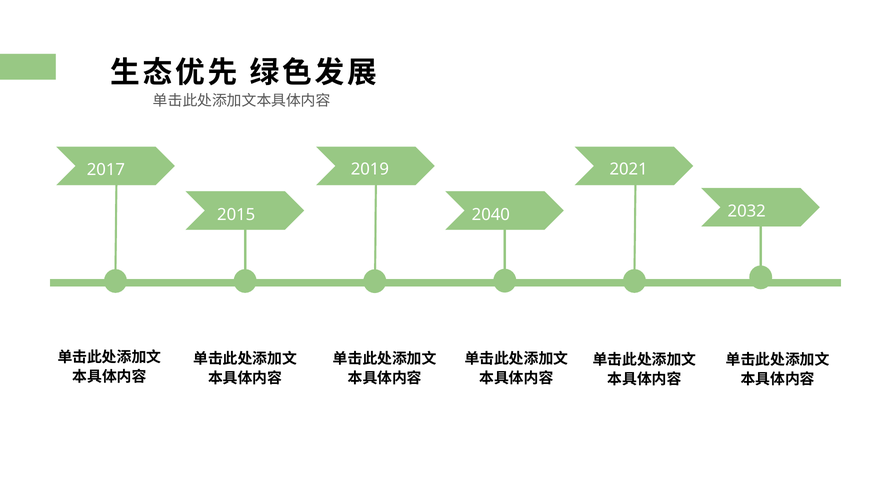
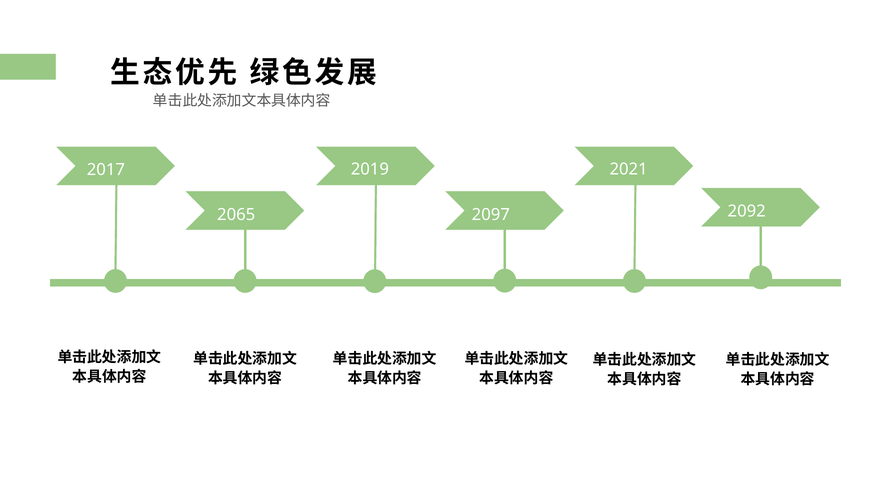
2032: 2032 -> 2092 (747, 211)
2015: 2015 -> 2065 (236, 215)
2040: 2040 -> 2097 (491, 215)
